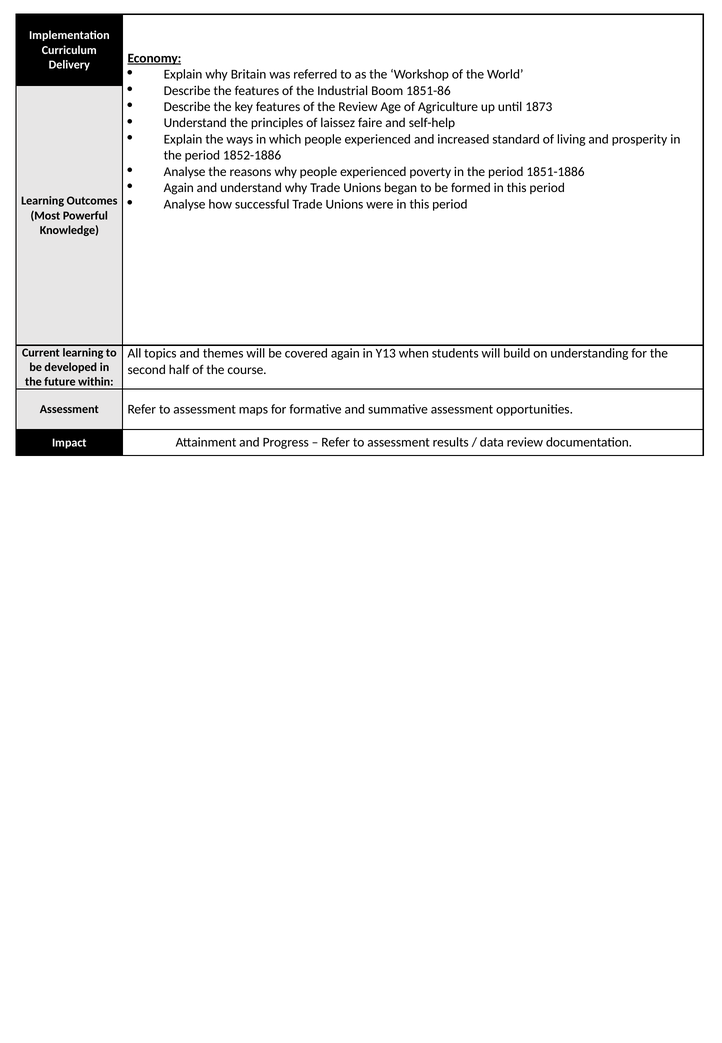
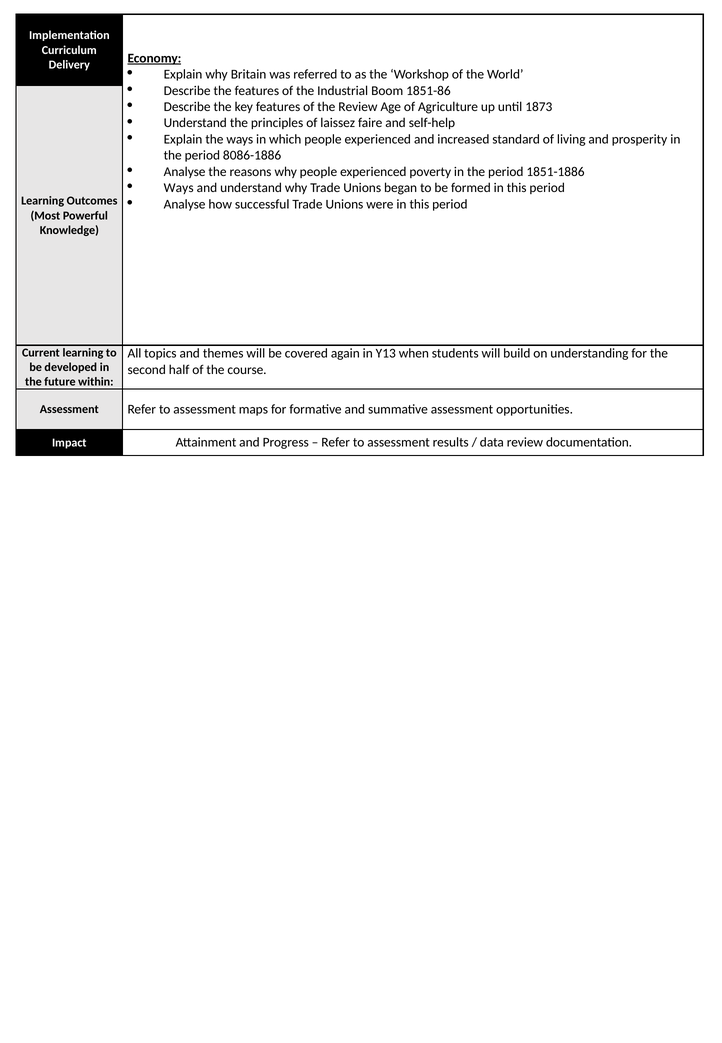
1852-1886: 1852-1886 -> 8086-1886 (252, 155)
Again: Again -> Ways (179, 188)
